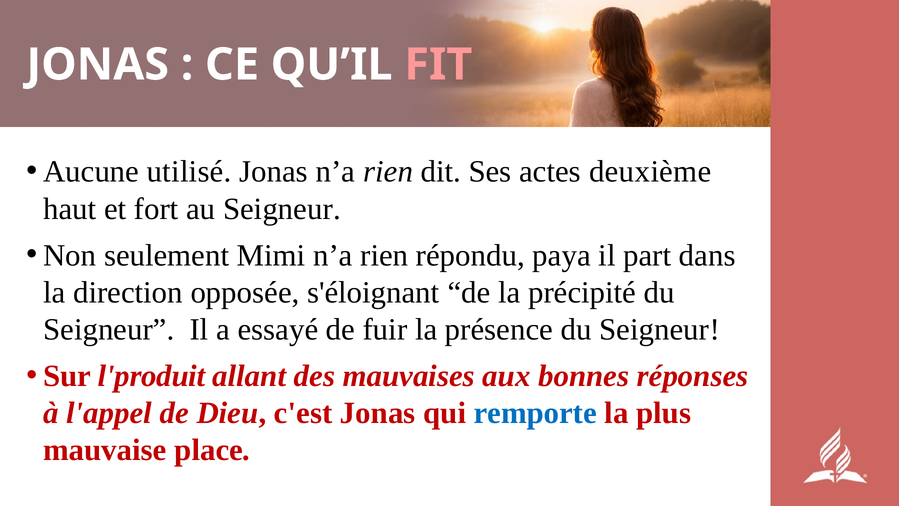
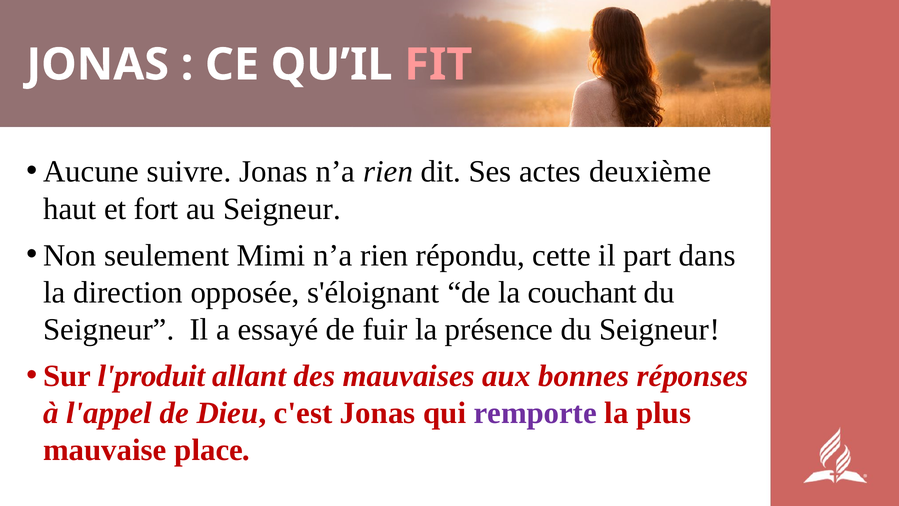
utilisé: utilisé -> suivre (189, 172)
paya: paya -> cette (562, 255)
précipité: précipité -> couchant (582, 292)
remporte colour: blue -> purple (535, 413)
